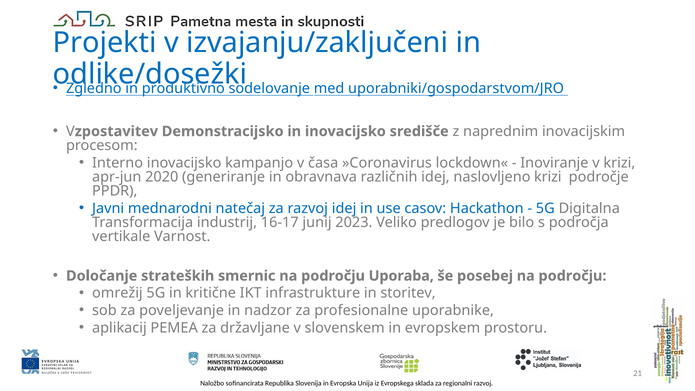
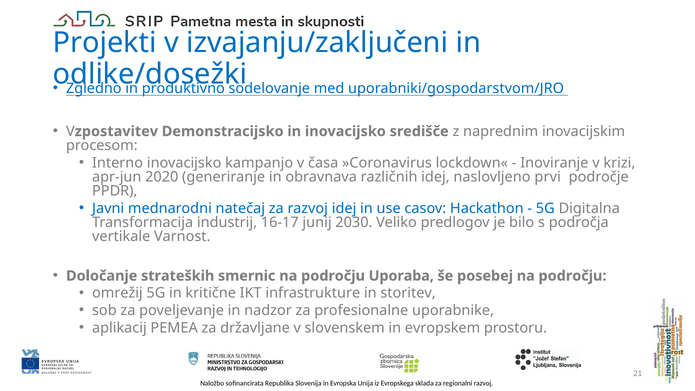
naslovljeno krizi: krizi -> prvi (548, 177)
2023: 2023 -> 2030 (354, 222)
